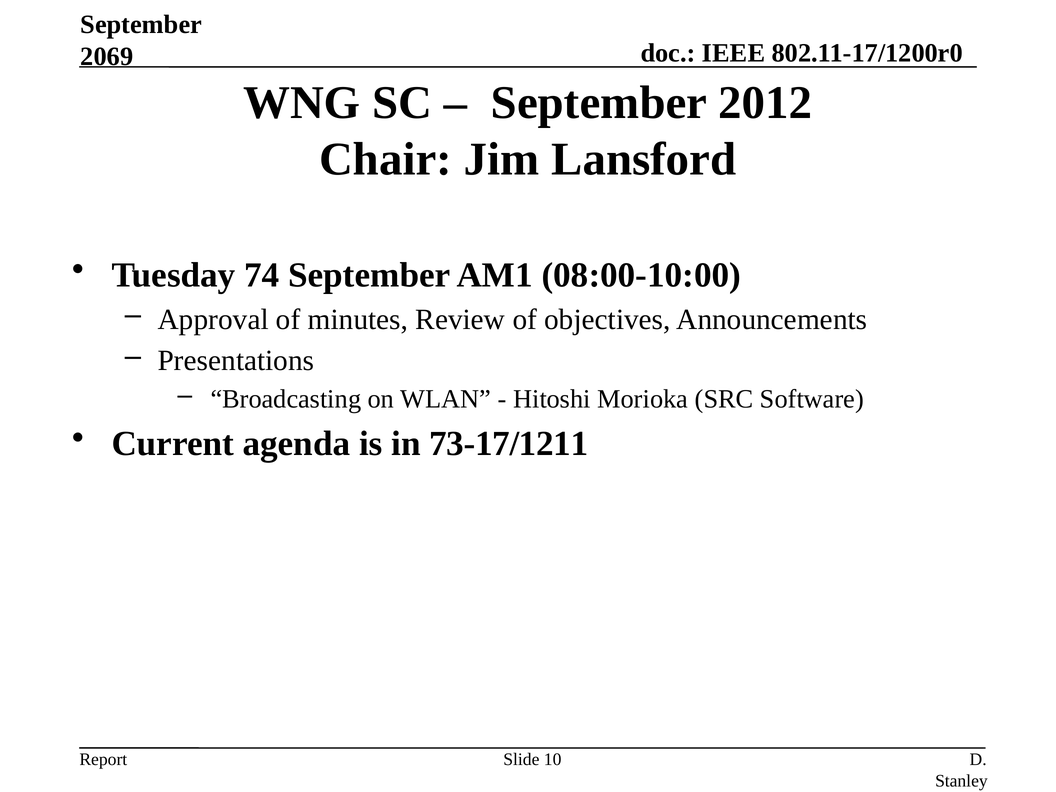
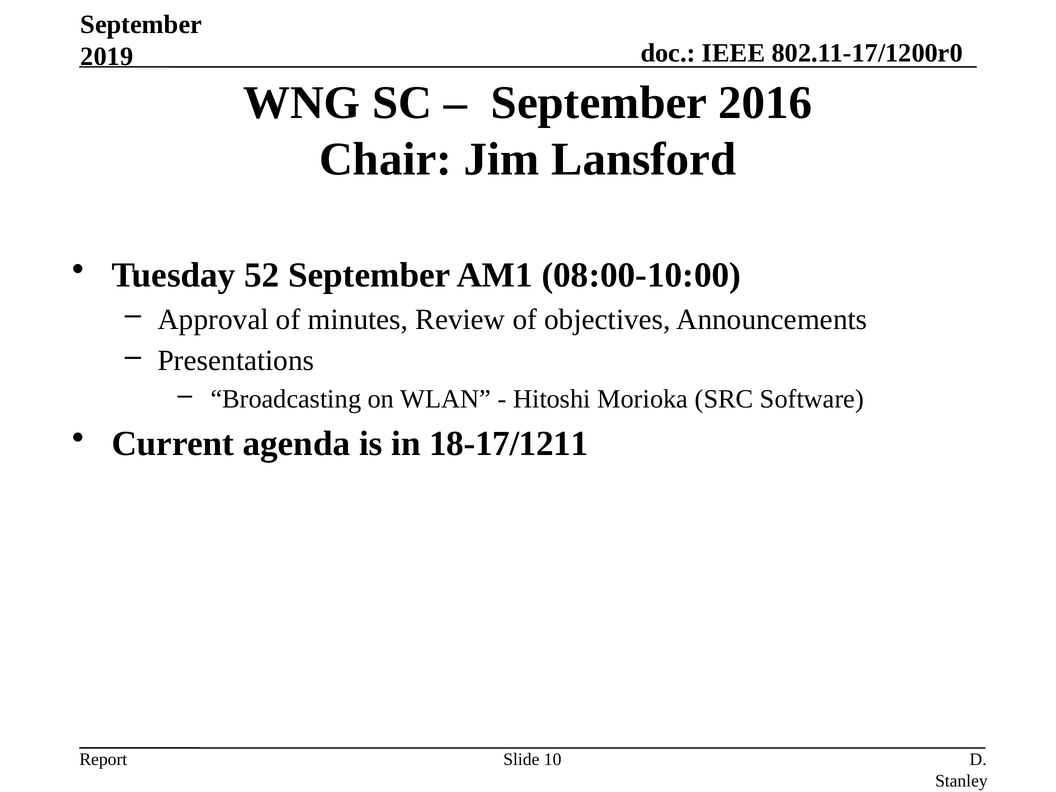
2069: 2069 -> 2019 (107, 56)
2012: 2012 -> 2016 (765, 103)
74: 74 -> 52 (262, 275)
73-17/1211: 73-17/1211 -> 18-17/1211 (509, 444)
